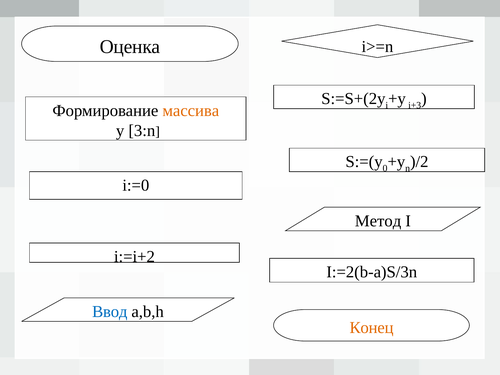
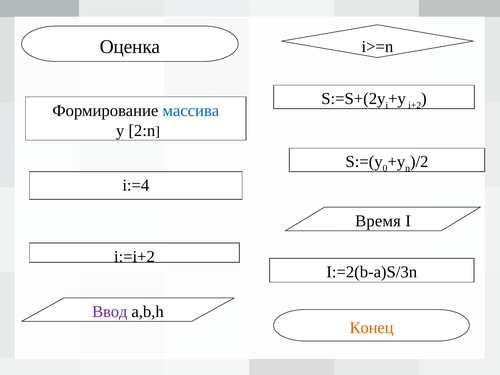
i+3: i+3 -> i+2 (415, 105)
массива colour: orange -> blue (191, 111)
3:n: 3:n -> 2:n (142, 131)
i:=0: i:=0 -> i:=4 (136, 185)
Метод: Метод -> Время (378, 221)
Ввод colour: blue -> purple (110, 312)
